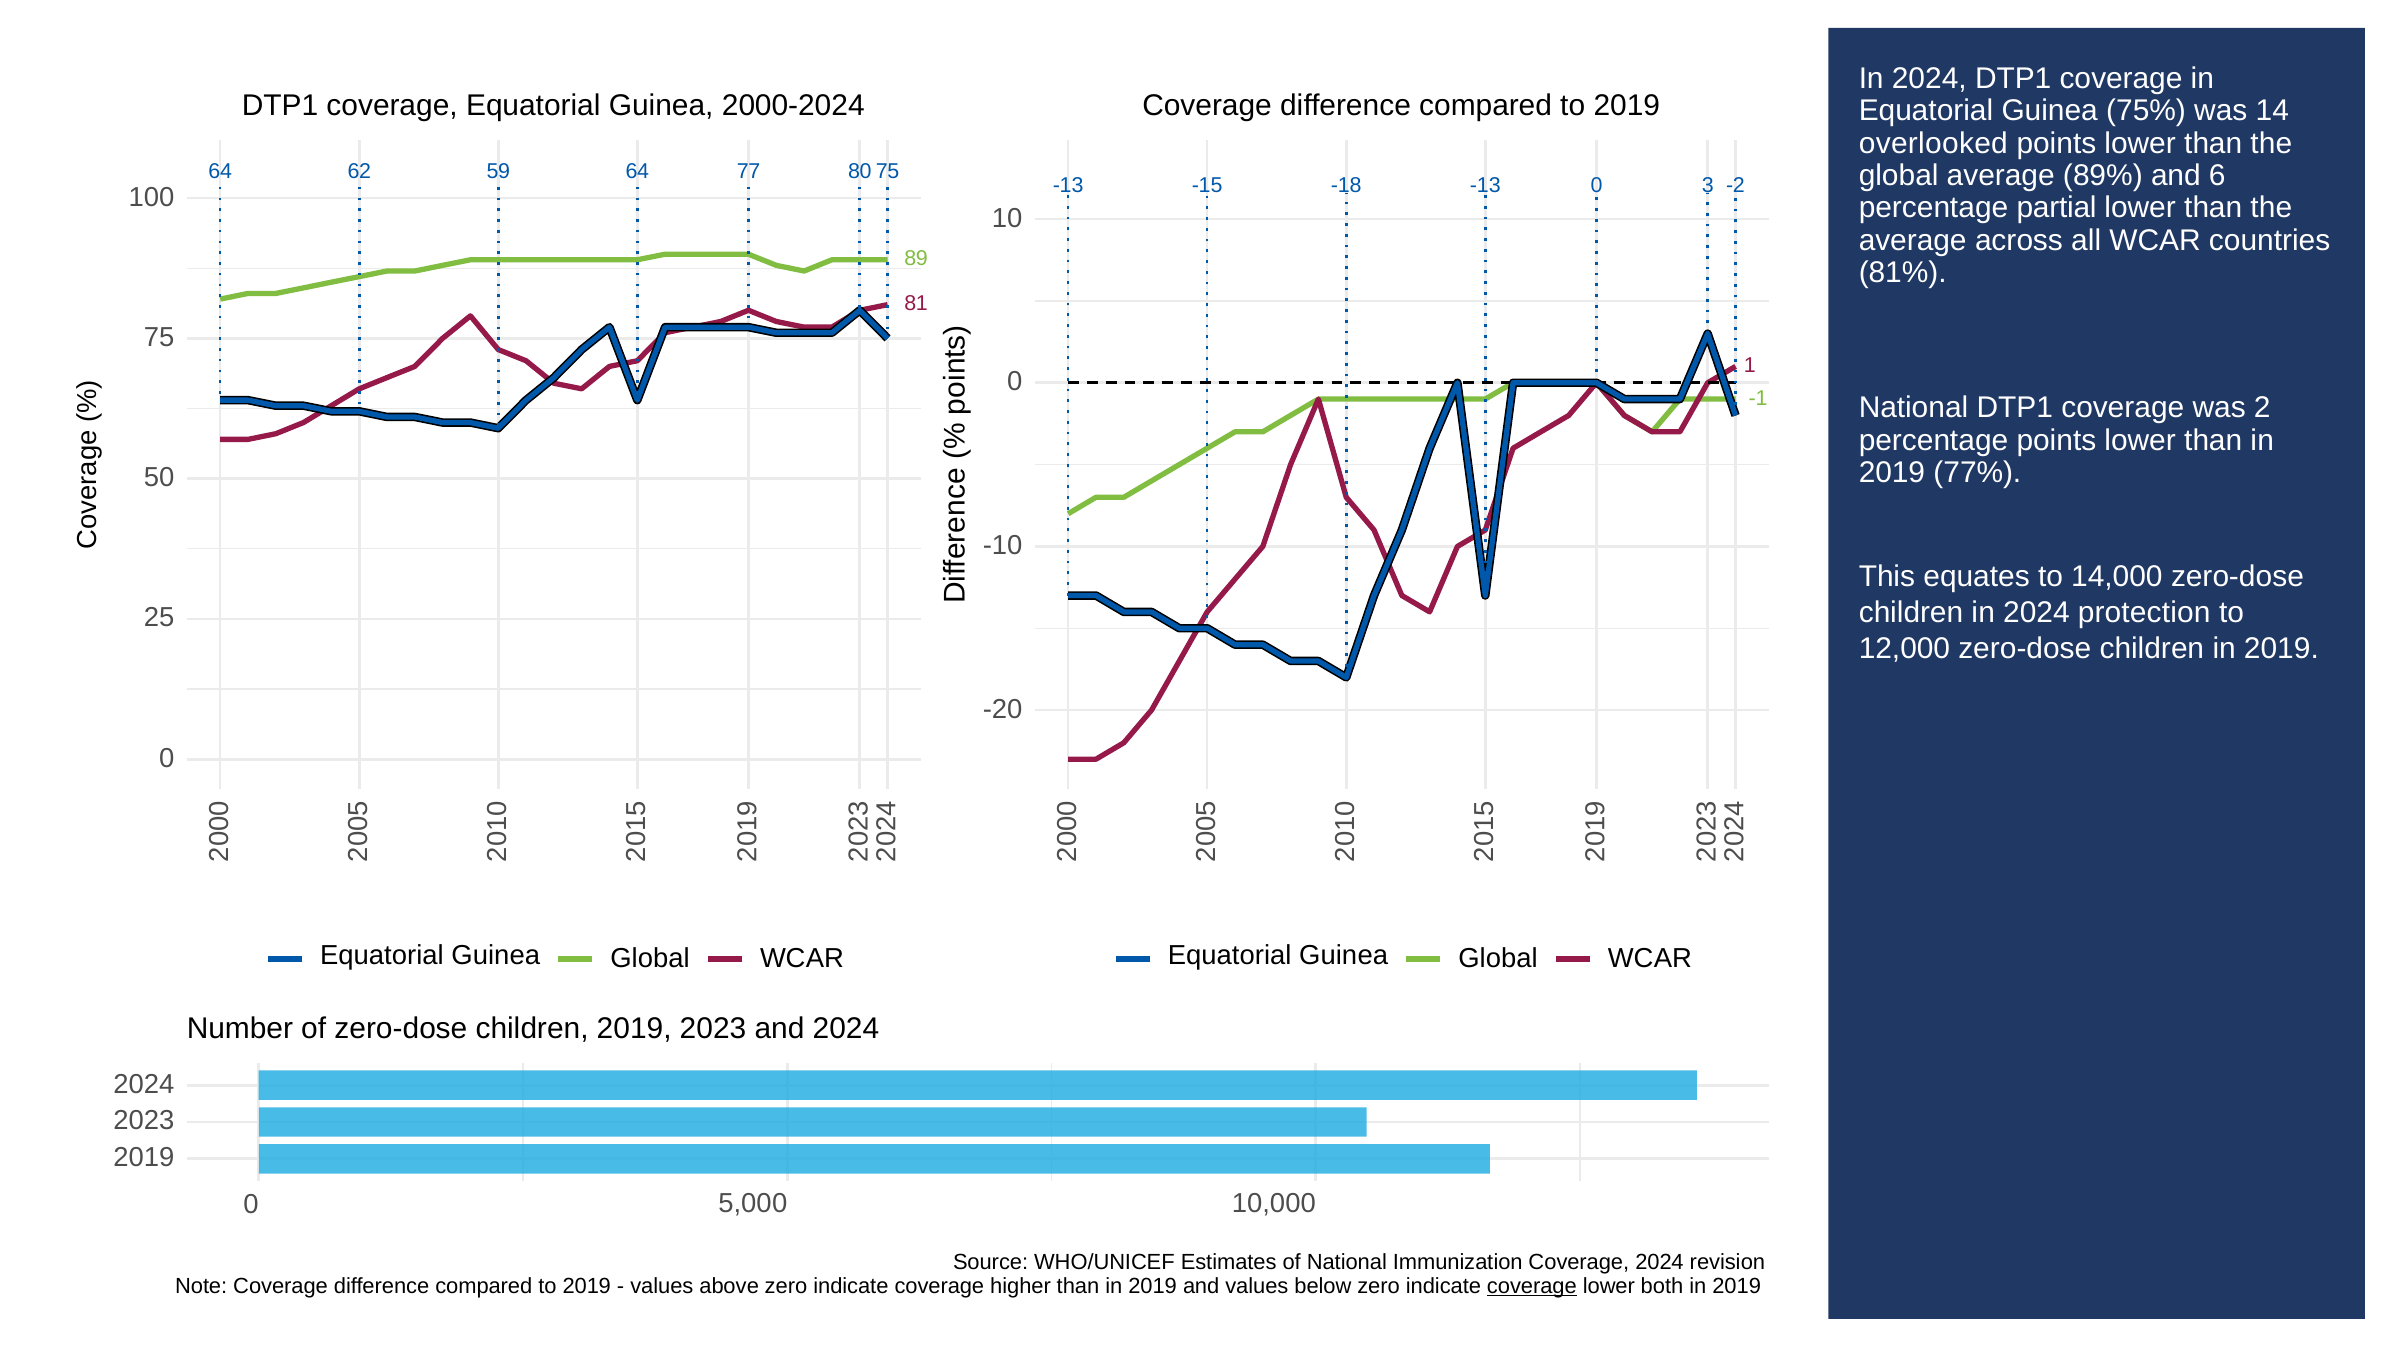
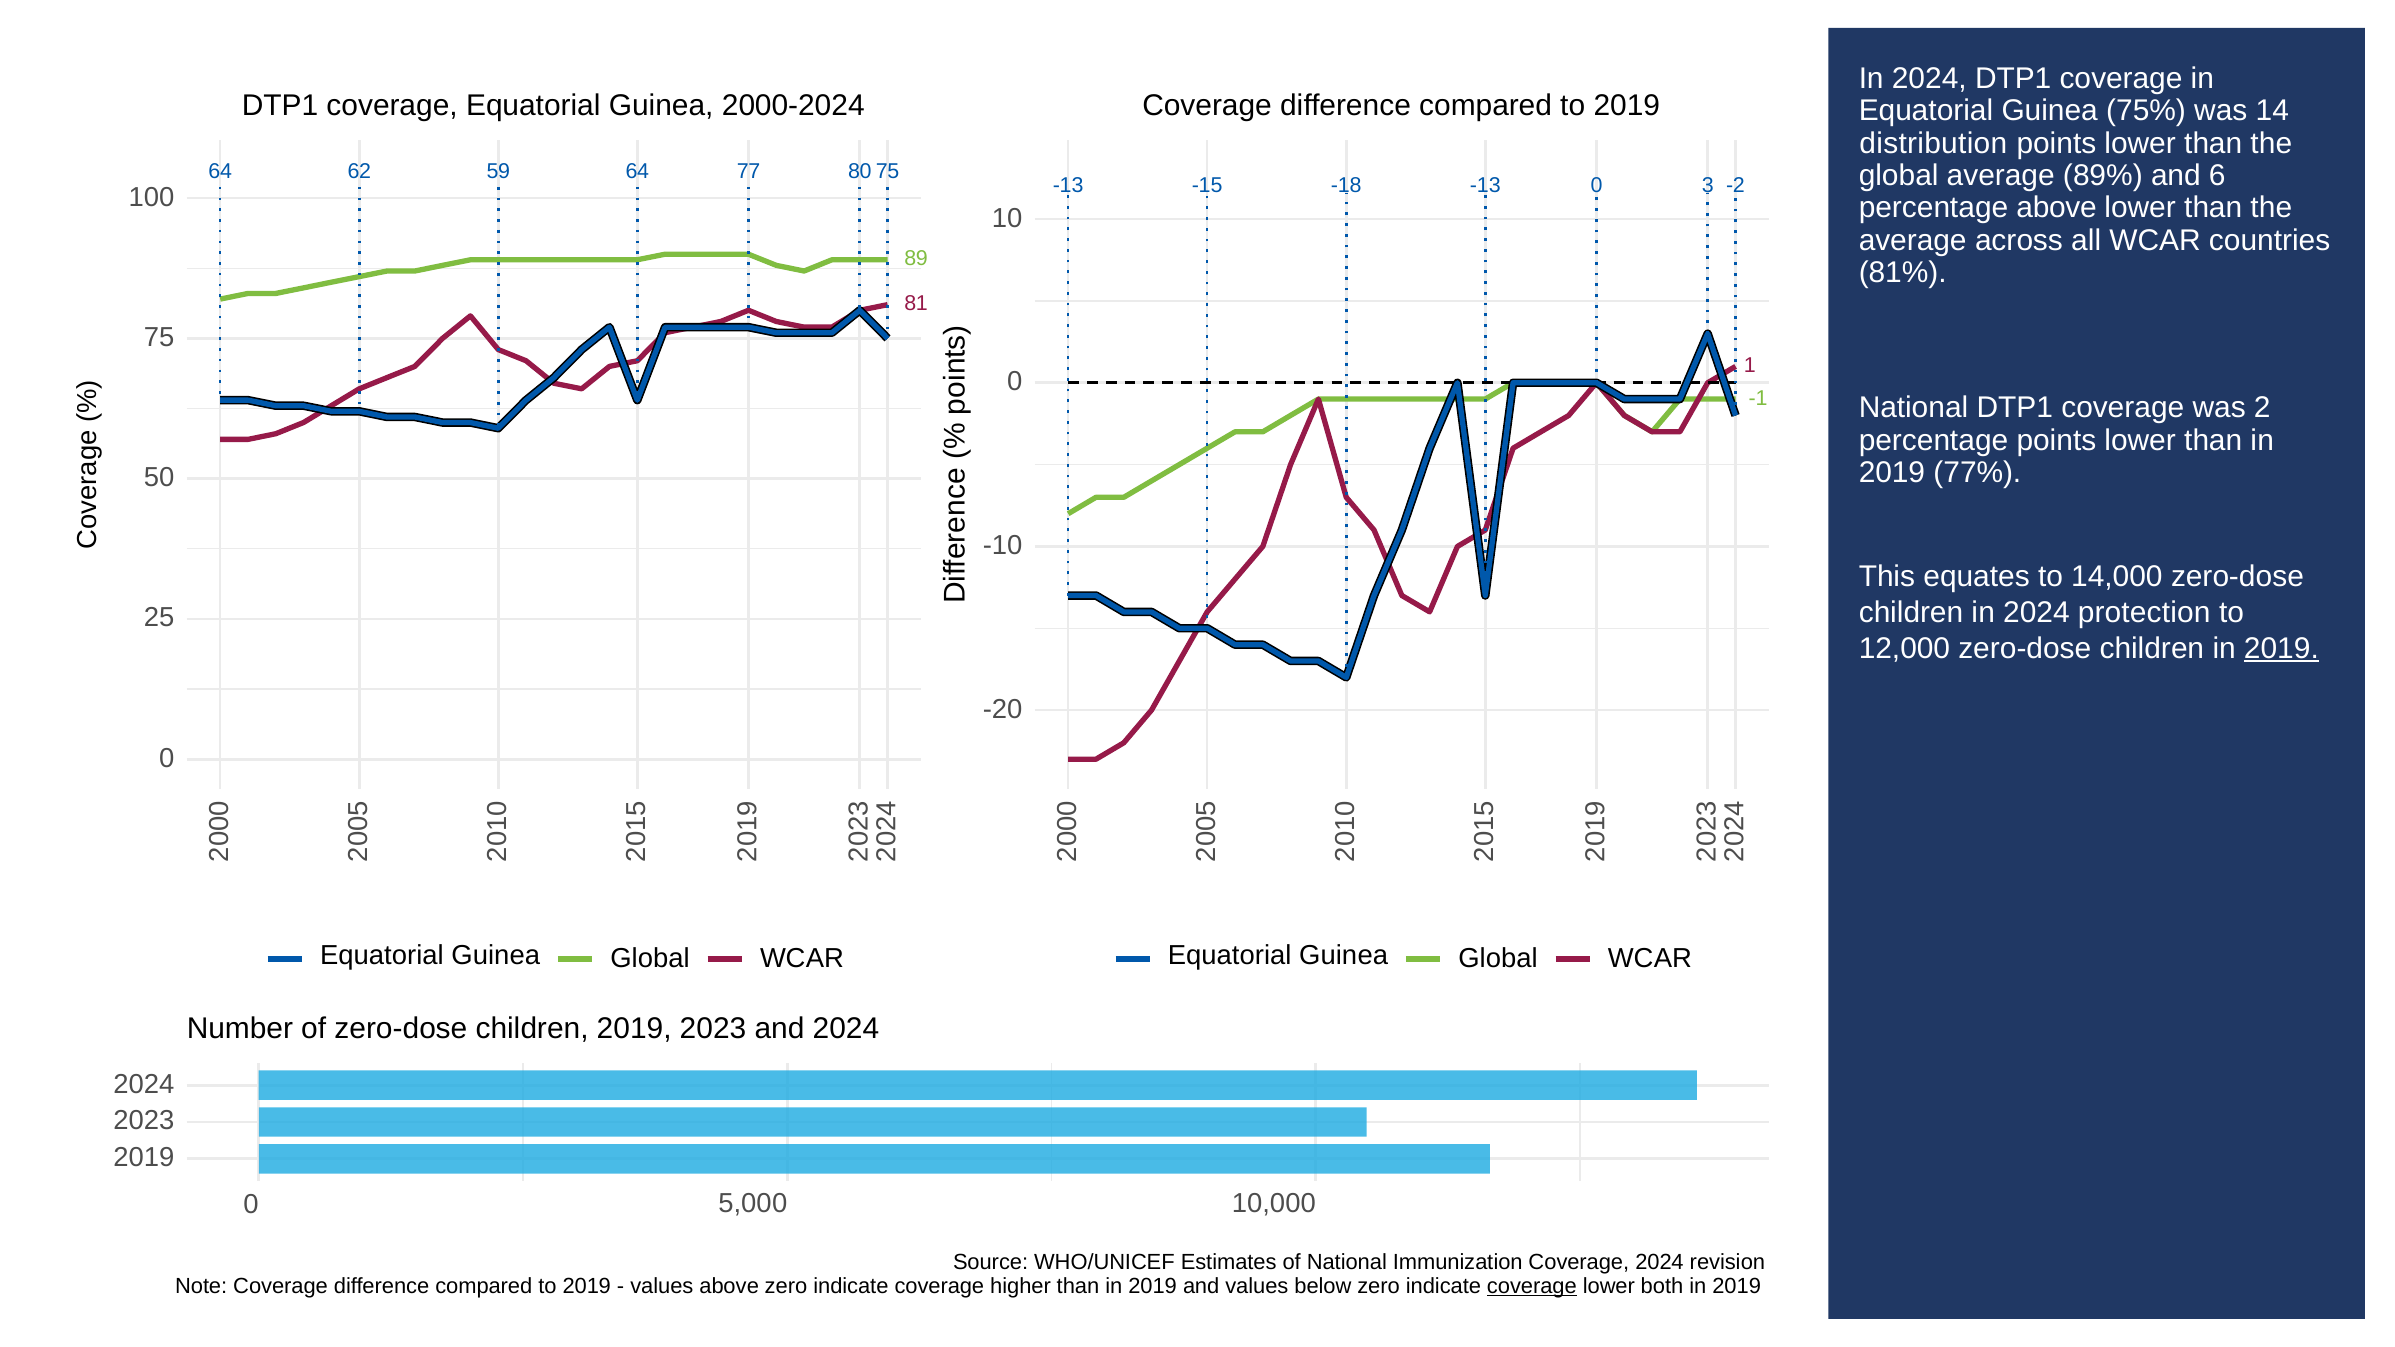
overlooked: overlooked -> distribution (1933, 143)
percentage partial: partial -> above (2057, 208)
2019 underline: none -> present (2281, 649)
